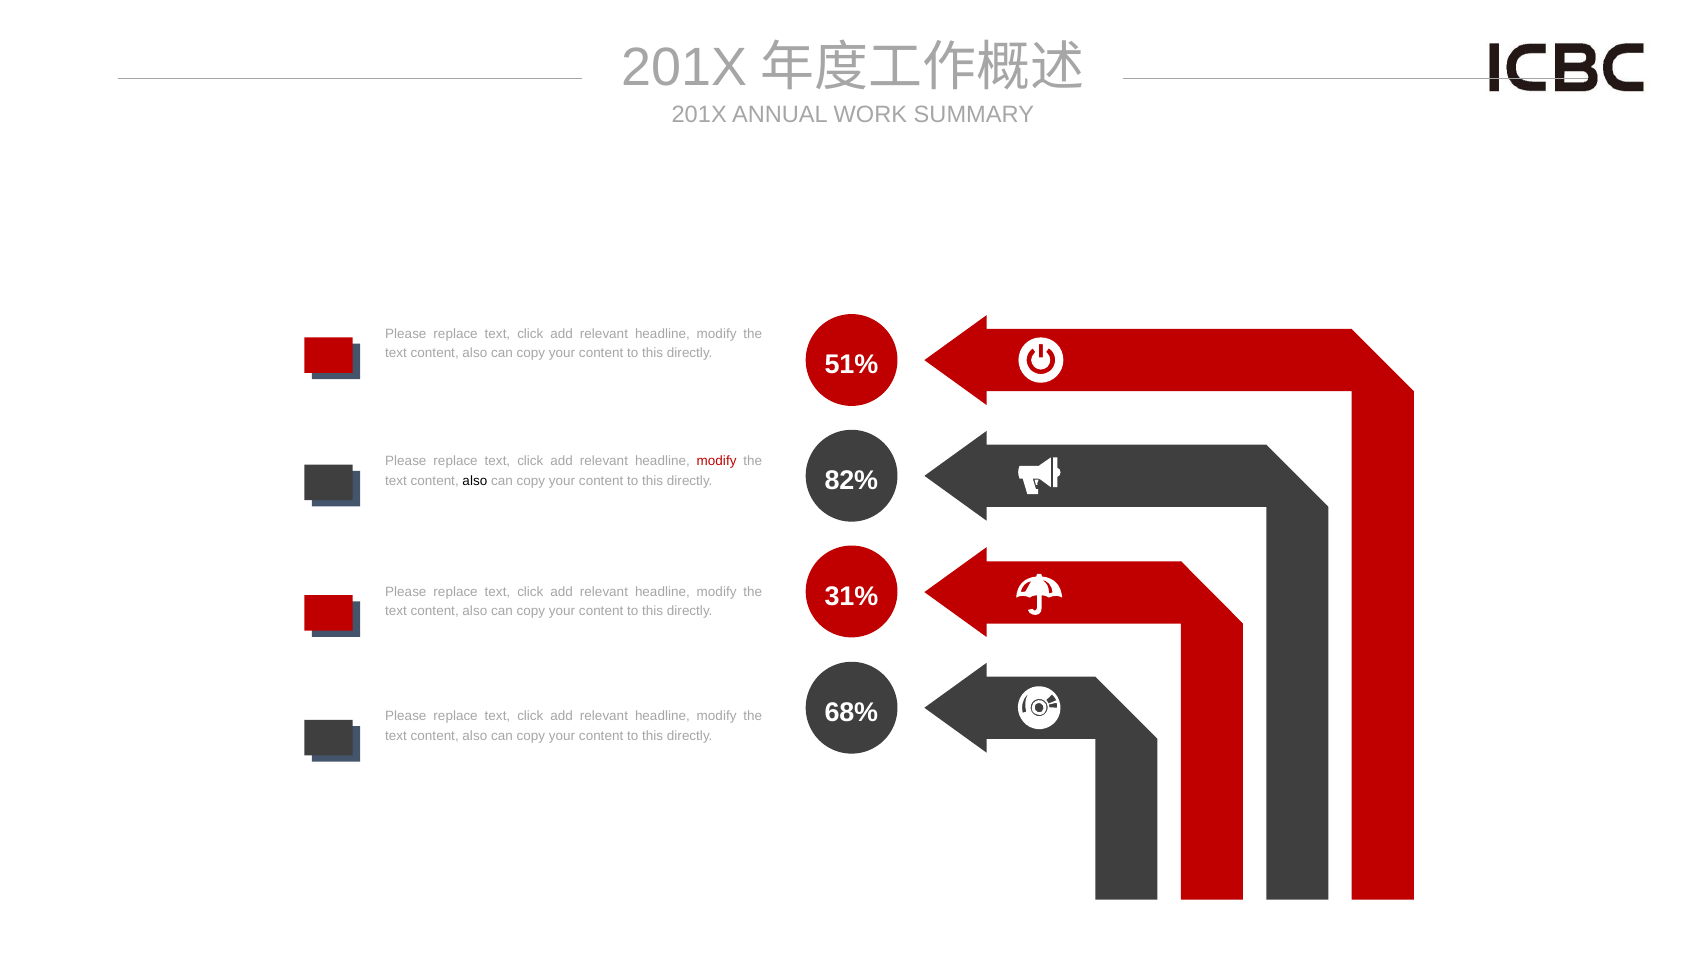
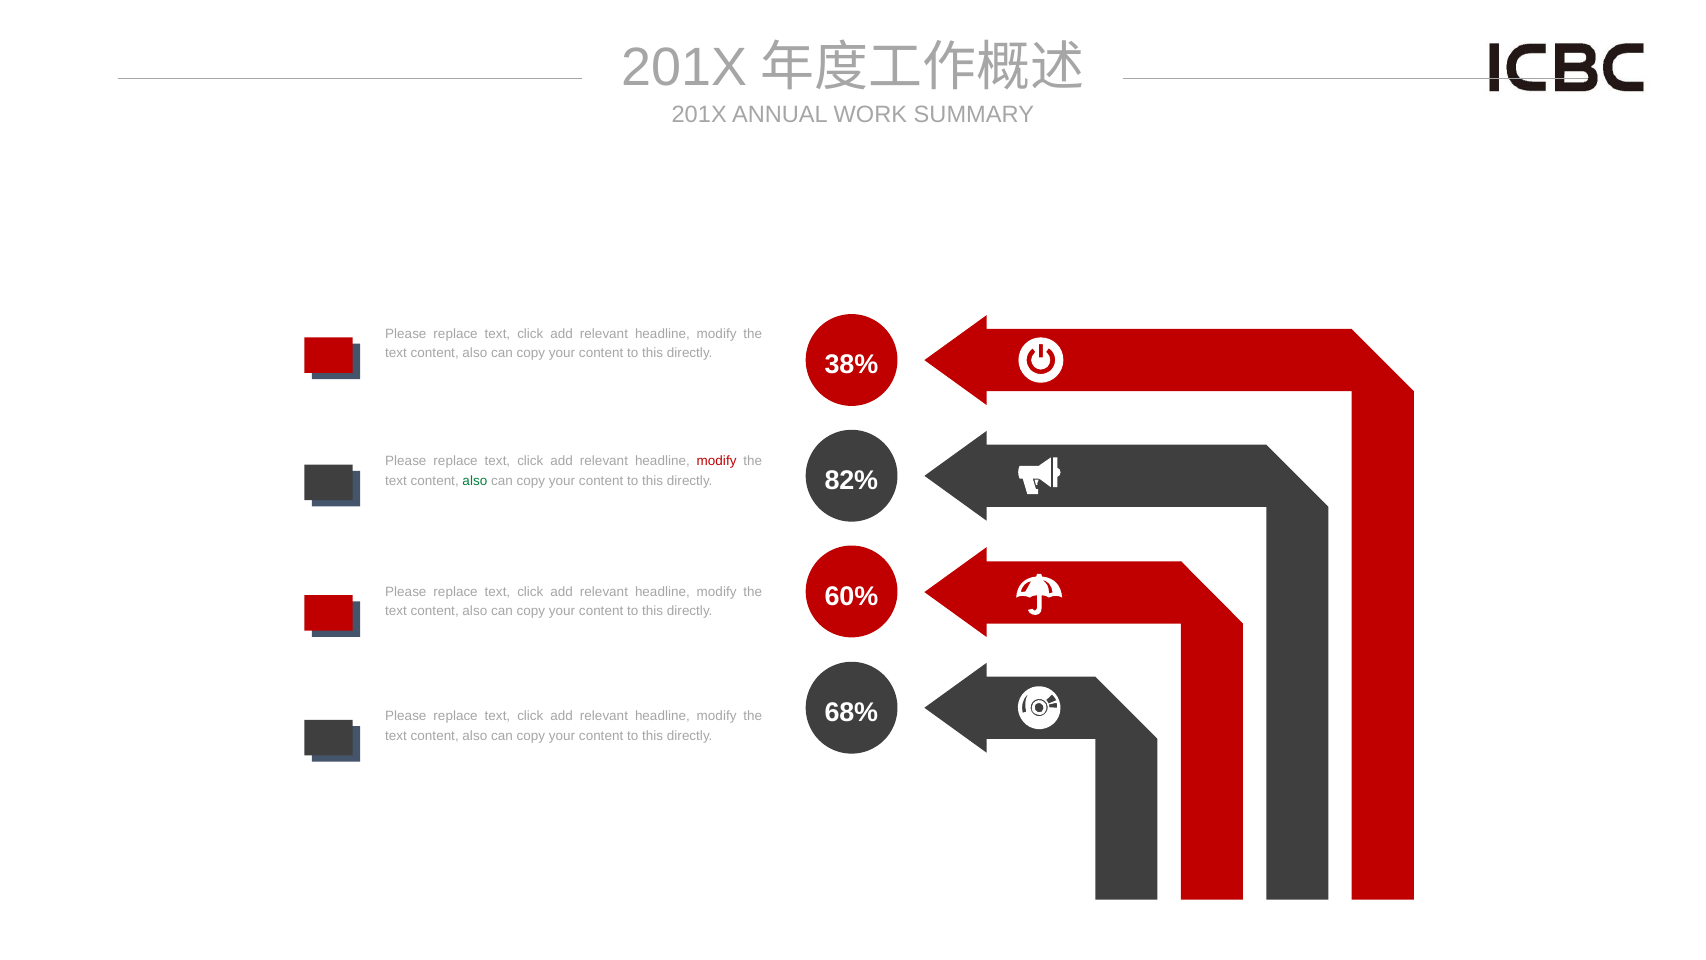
51%: 51% -> 38% (851, 365)
also colour: black -> green (475, 480)
31%: 31% -> 60% (851, 596)
